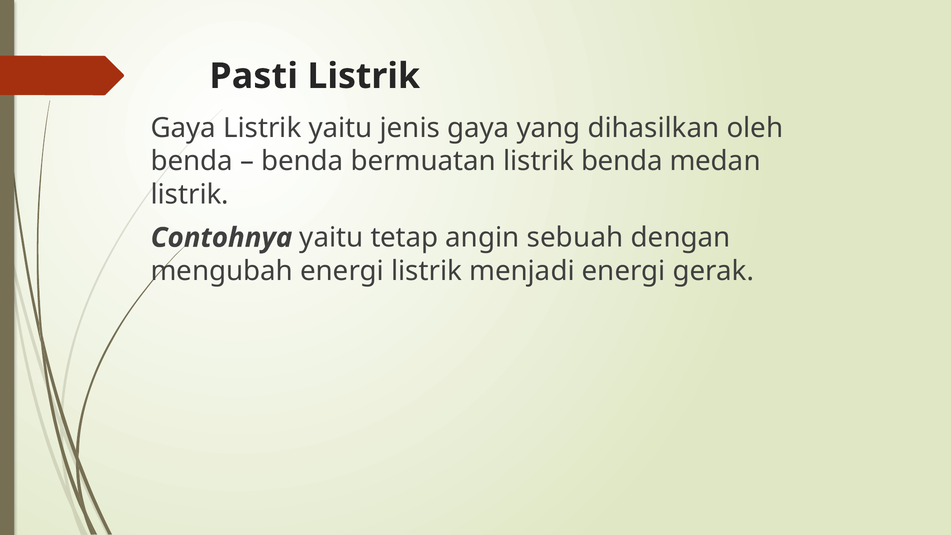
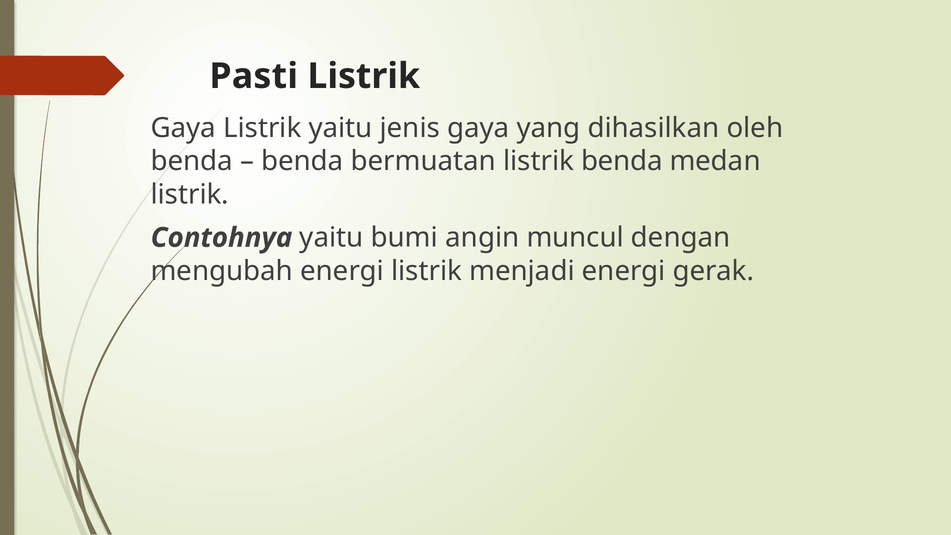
tetap: tetap -> bumi (404, 238)
sebuah: sebuah -> muncul (575, 238)
